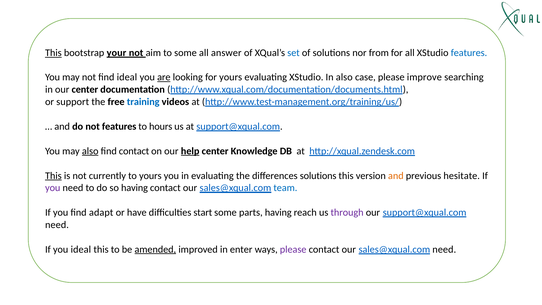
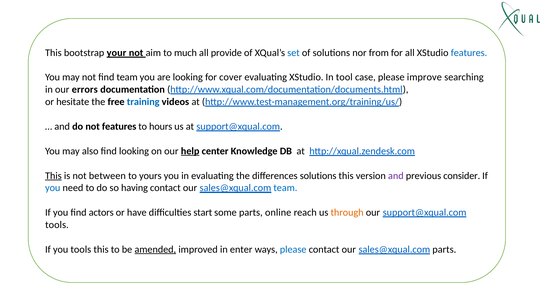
This underline: present -> none (53, 53)
to some: some -> much (186, 53)
answer: answer -> provide (226, 53)
find ideal: ideal -> team (127, 77)
are underline: present -> none (164, 77)
for yours: yours -> cover (231, 77)
In also: also -> tool (344, 77)
our center: center -> errors (85, 89)
support: support -> hesitate (73, 102)
also underline: present -> none (90, 151)
find contact: contact -> looking (134, 151)
currently: currently -> between (107, 176)
and colour: orange -> purple (396, 176)
hesitate: hesitate -> consider (462, 176)
you colour: purple -> blue (53, 188)
adapt: adapt -> actors (101, 212)
parts having: having -> online (278, 212)
through colour: purple -> orange (347, 212)
need: need -> tools (57, 225)
you ideal: ideal -> tools (81, 249)
please colour: purple -> blue (293, 249)
sales@xqual.com need: need -> parts (444, 249)
